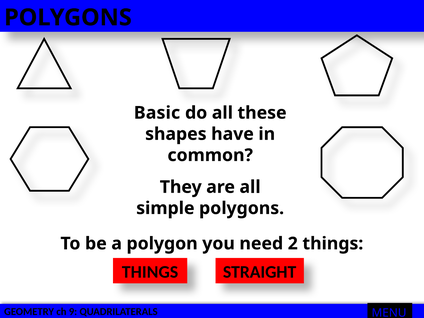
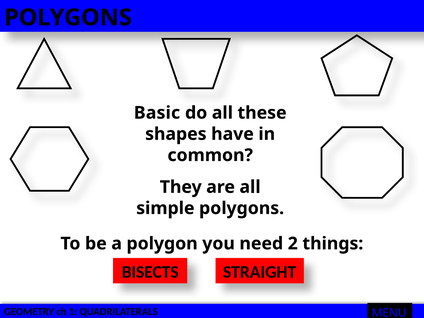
THINGS: THINGS -> BISECTS (150, 272)
9: 9 -> 1 (73, 312)
